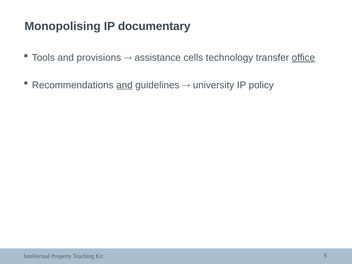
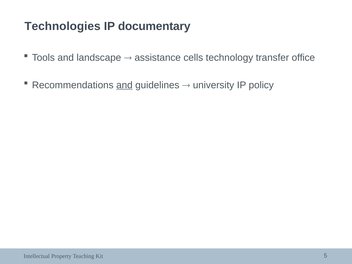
Monopolising: Monopolising -> Technologies (63, 26)
provisions: provisions -> landscape (99, 58)
office underline: present -> none (303, 58)
